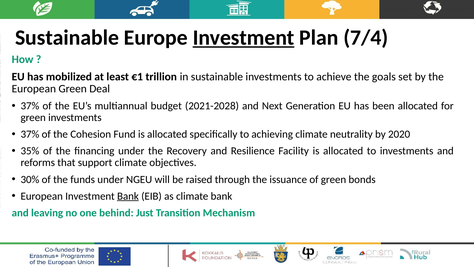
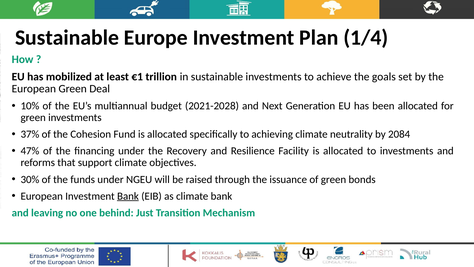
Investment underline: present -> none (244, 37)
7/4: 7/4 -> 1/4 (366, 37)
37%: 37% -> 10% (30, 106)
2020: 2020 -> 2084 (399, 134)
35%: 35% -> 47% (30, 151)
